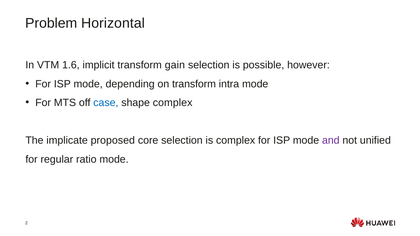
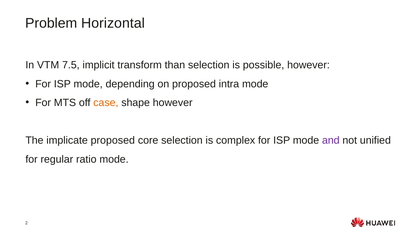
1.6: 1.6 -> 7.5 (71, 65)
gain: gain -> than (175, 65)
on transform: transform -> proposed (194, 84)
case colour: blue -> orange (106, 103)
shape complex: complex -> however (173, 103)
